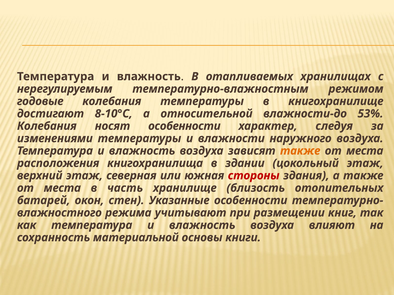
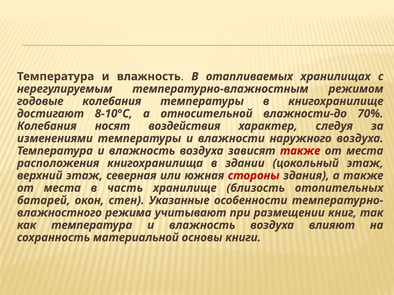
53%: 53% -> 70% (370, 114)
носят особенности: особенности -> воздействия (184, 126)
также colour: orange -> red (300, 151)
